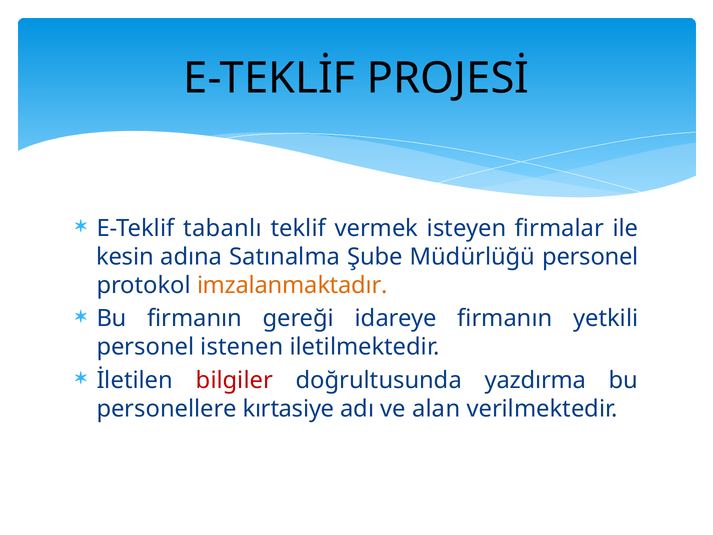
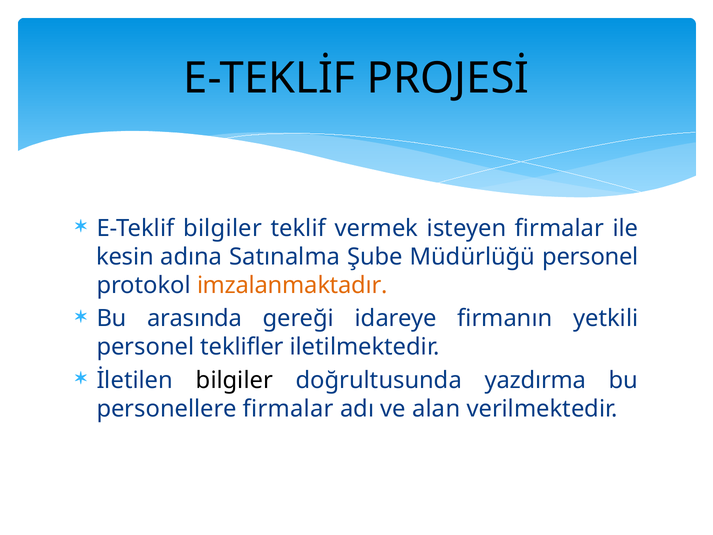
E-Teklif tabanlı: tabanlı -> bilgiler (223, 228)
Bu firmanın: firmanın -> arasında (195, 318)
istenen: istenen -> teklifler (242, 347)
bilgiler colour: red -> black (234, 380)
personellere kırtasiye: kırtasiye -> firmalar (288, 409)
